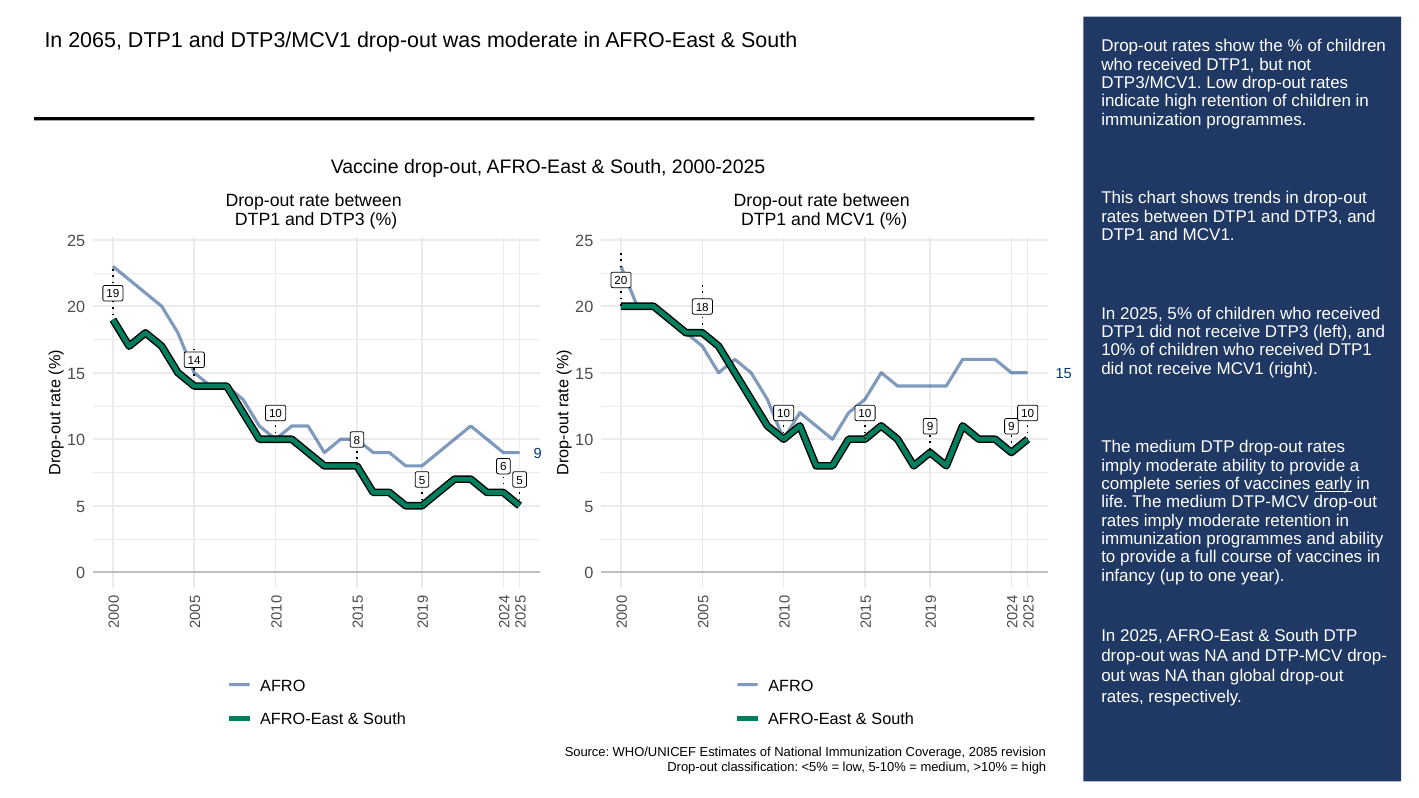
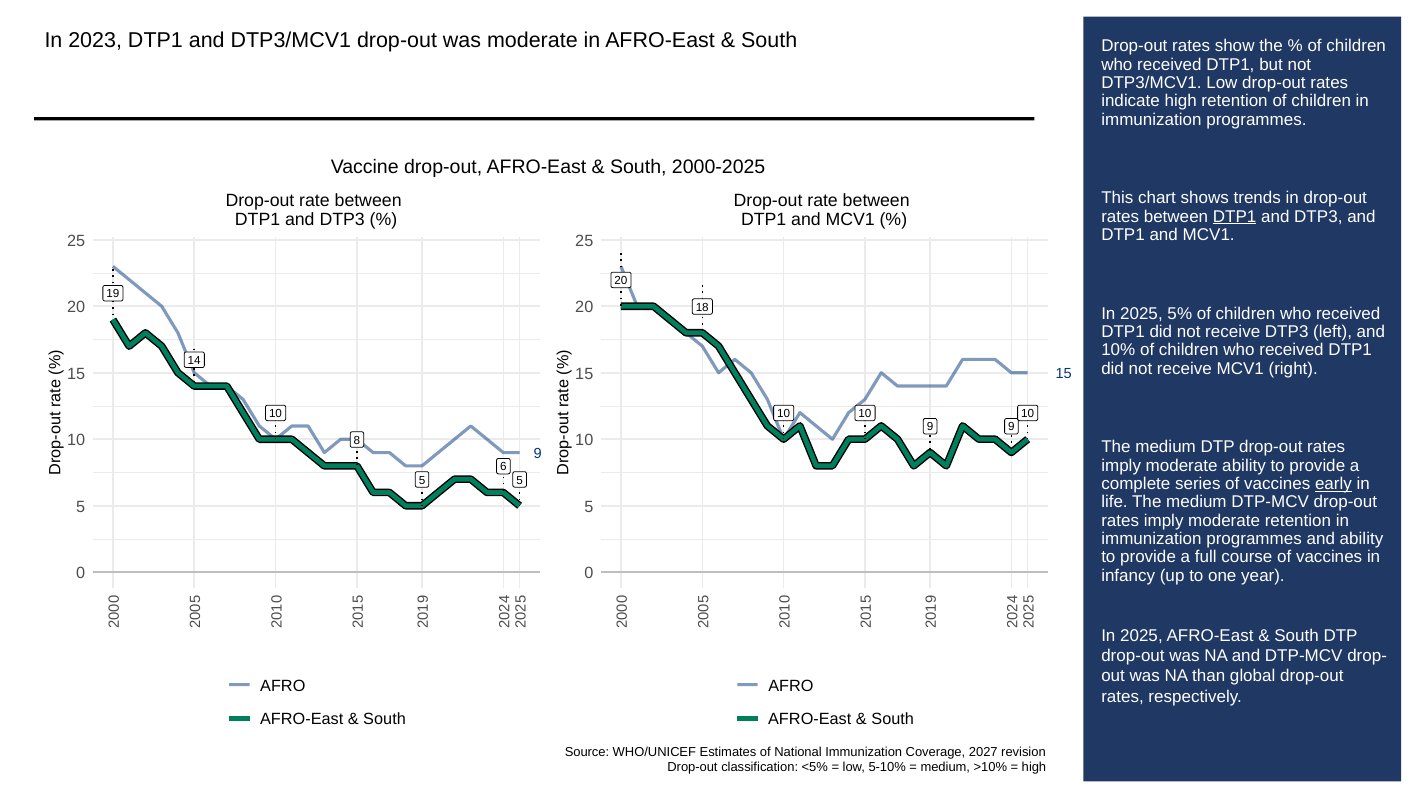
2065: 2065 -> 2023 (95, 41)
DTP1 underline: none -> present (1235, 217)
2085: 2085 -> 2027 (983, 753)
